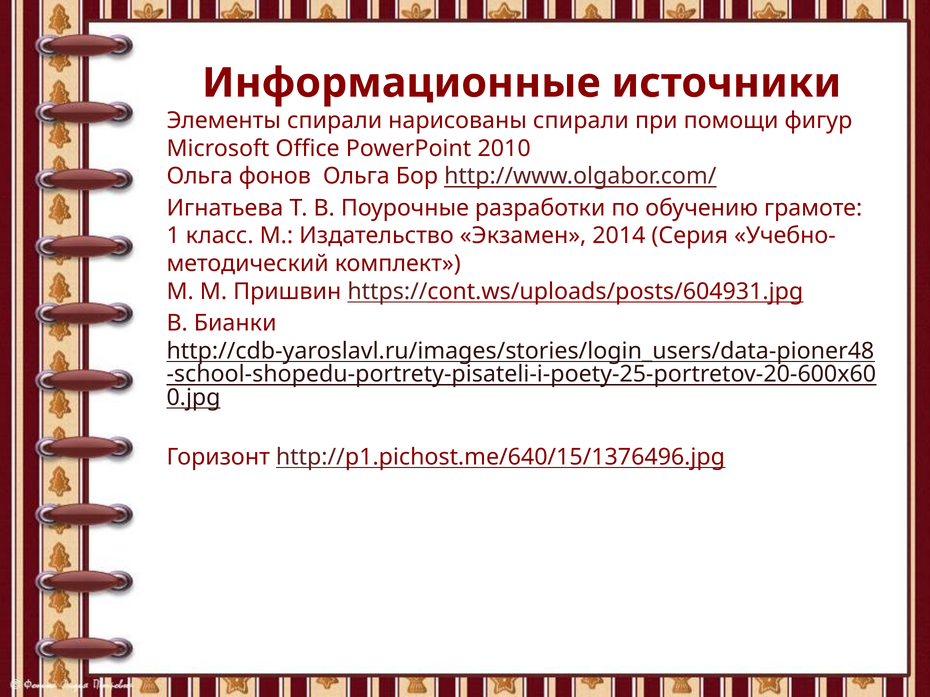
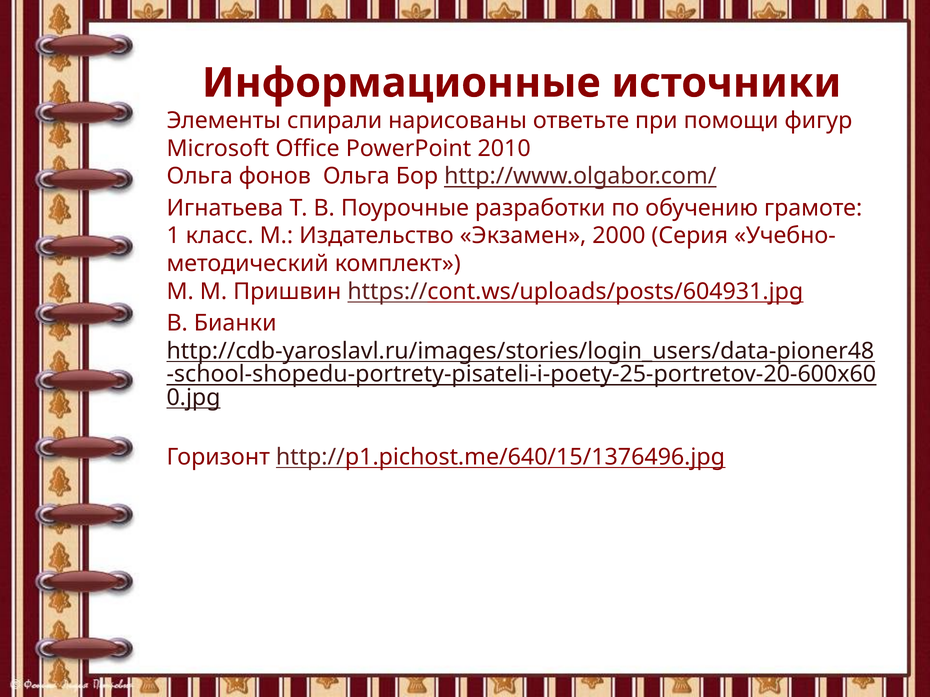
нарисованы спирали: спирали -> ответьте (581, 121)
2014: 2014 -> 2000 (619, 236)
